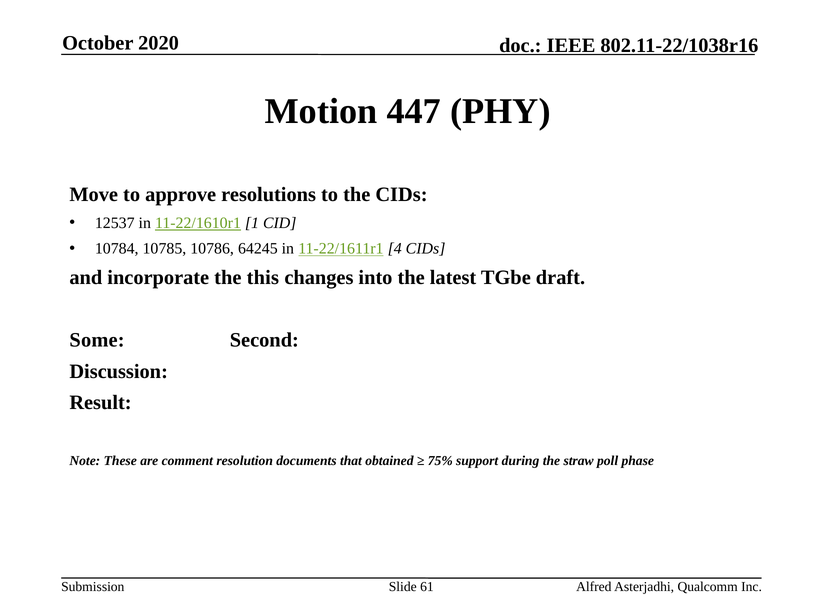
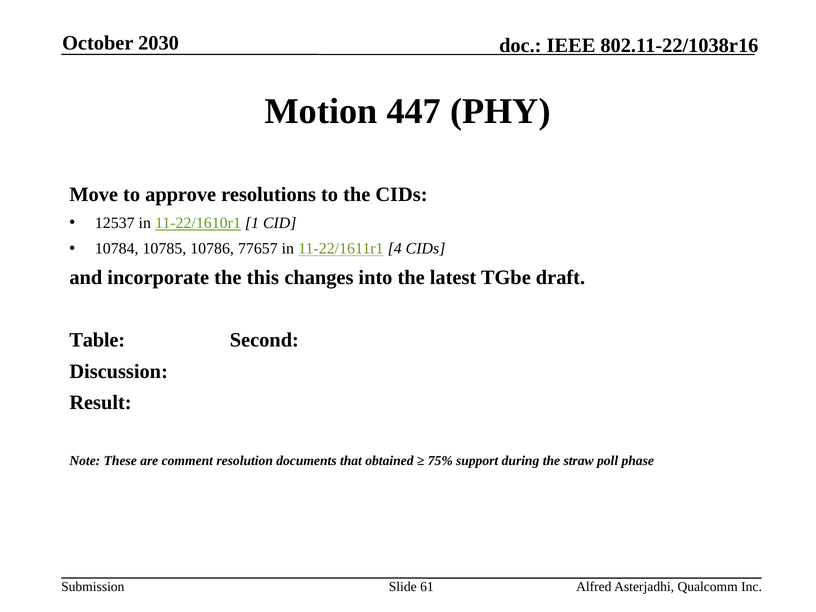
2020: 2020 -> 2030 (159, 43)
64245: 64245 -> 77657 (258, 249)
Some: Some -> Table (97, 340)
